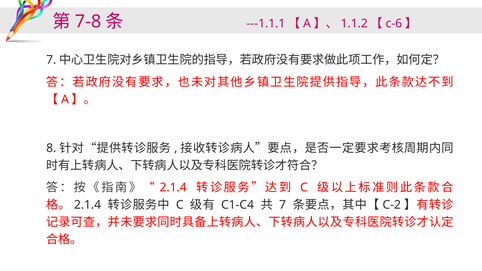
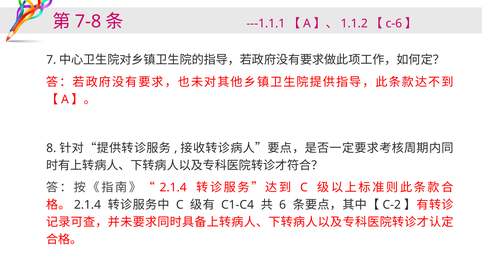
7: 7 -> 6 (283, 205)
